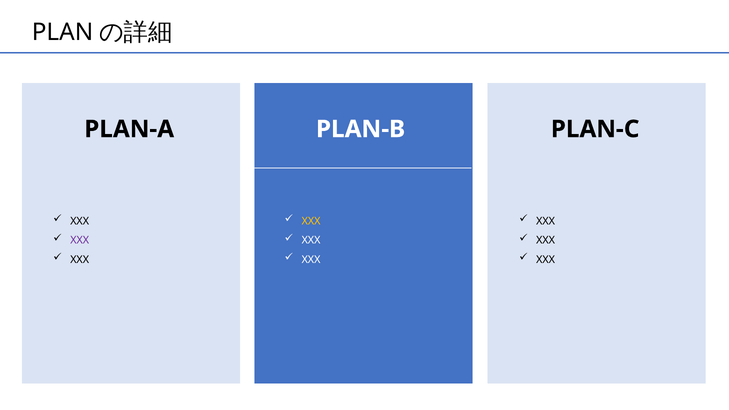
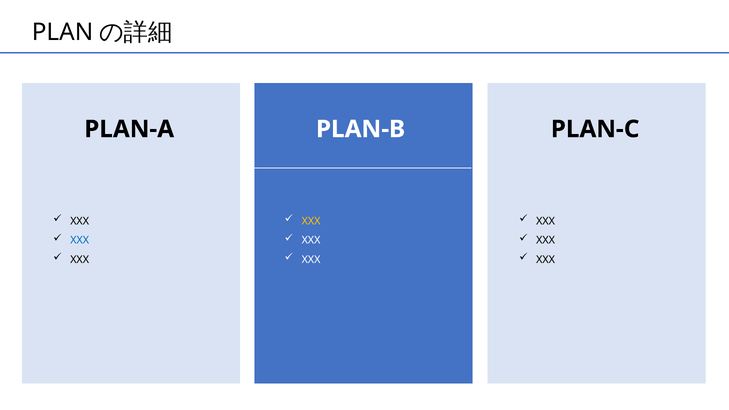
XXX colour: purple -> blue (80, 240)
